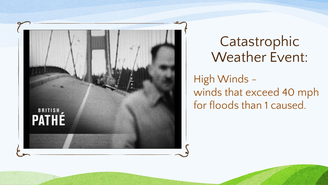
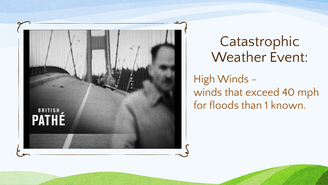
caused: caused -> known (288, 105)
